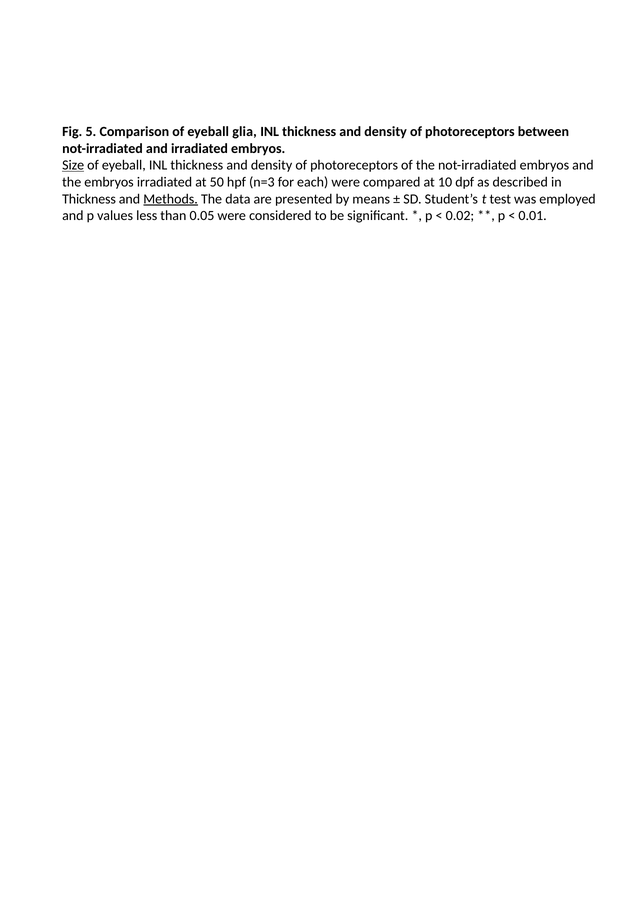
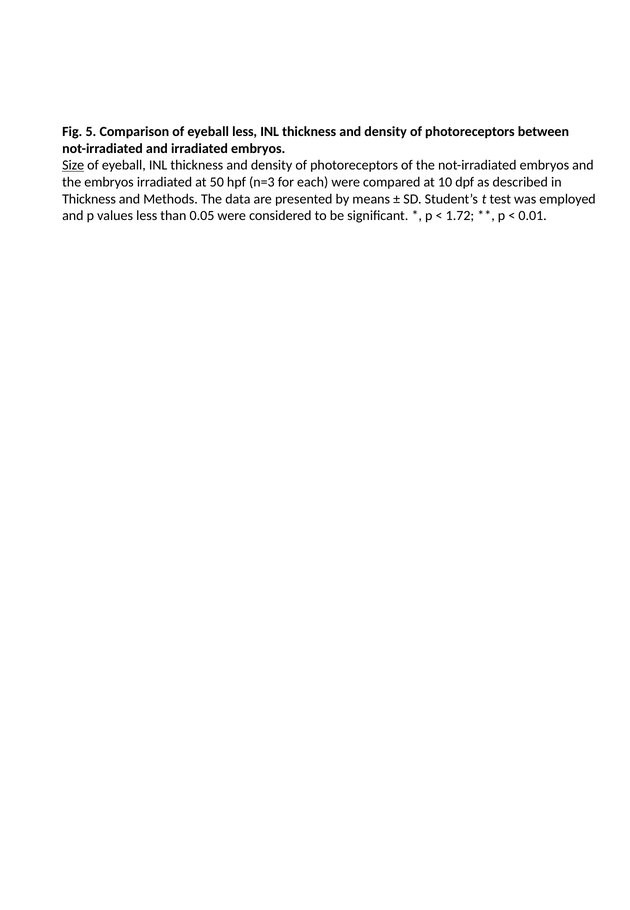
eyeball glia: glia -> less (245, 132)
Methods underline: present -> none (171, 199)
0.02: 0.02 -> 1.72 (460, 216)
